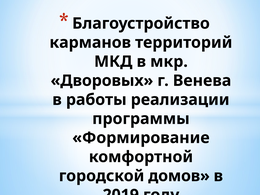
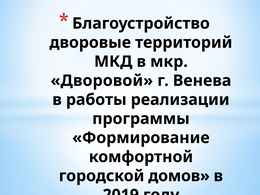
карманов: карманов -> дворовые (90, 43)
Дворовых: Дворовых -> Дворовой (102, 81)
